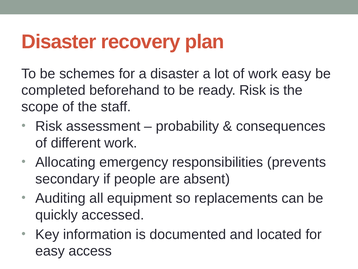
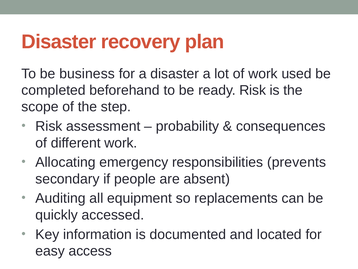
schemes: schemes -> business (87, 74)
work easy: easy -> used (297, 74)
staff: staff -> step (116, 107)
